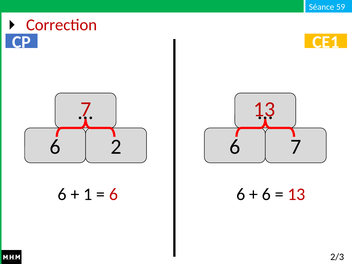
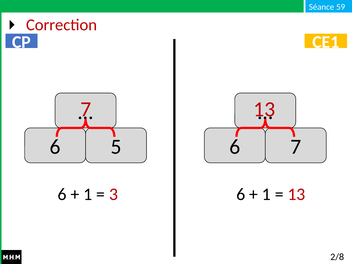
2: 2 -> 5 (116, 147)
6: 6 -> 3 (113, 194)
6: 6 -> 1 (266, 194)
2/3: 2/3 -> 2/8 (337, 257)
